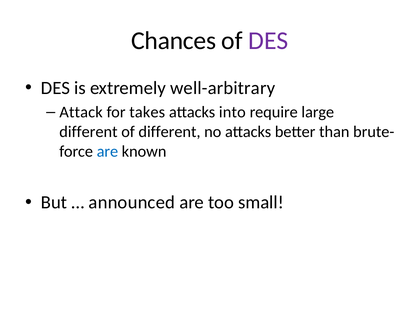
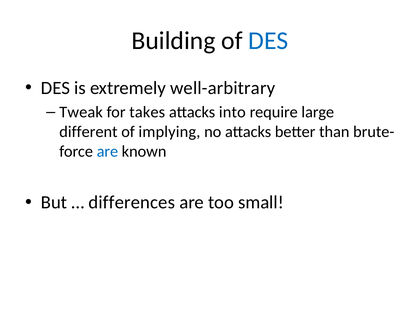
Chances: Chances -> Building (173, 41)
DES colour: purple -> blue (268, 41)
Attack: Attack -> Tweak (81, 112)
of different: different -> implying (169, 132)
announced: announced -> differences (132, 203)
